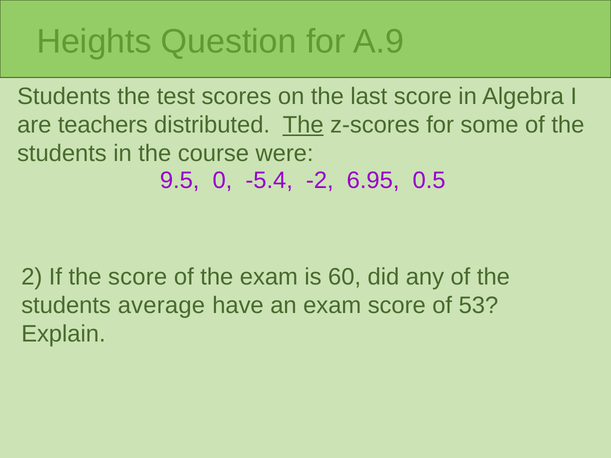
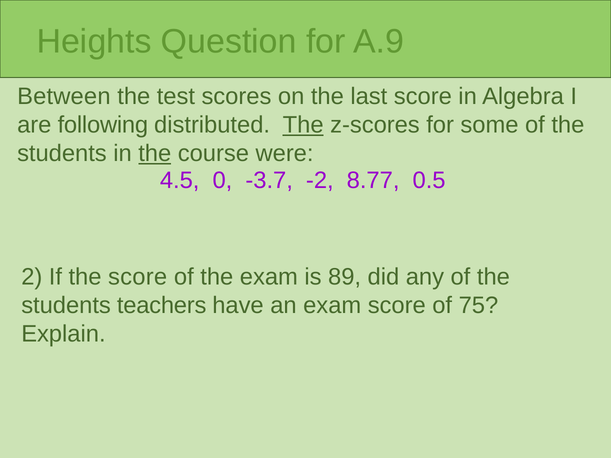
Students: Students -> Between (64, 96)
teachers: teachers -> following (103, 125)
the underline: none -> present (155, 154)
9.5: 9.5 -> 4.5 (180, 181)
-5.4: -5.4 -> -3.7 (269, 181)
6.95: 6.95 -> 8.77 (373, 181)
60: 60 -> 89 (345, 277)
average: average -> teachers (162, 305)
53: 53 -> 75 (478, 305)
